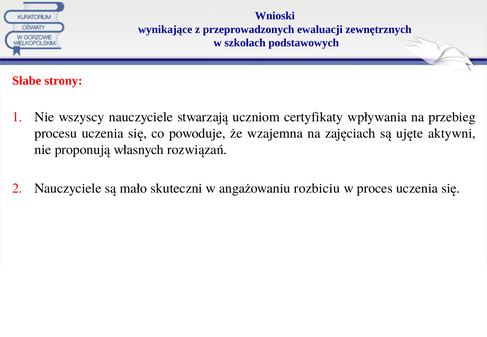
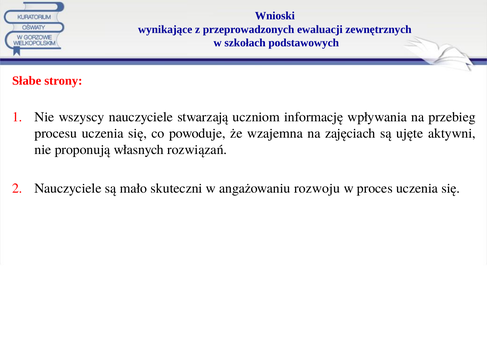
certyfikaty: certyfikaty -> informację (314, 117)
rozbiciu: rozbiciu -> rozwoju (317, 188)
